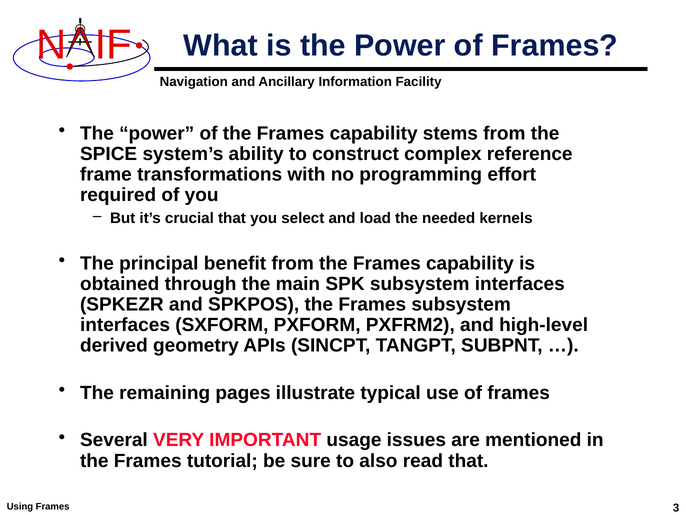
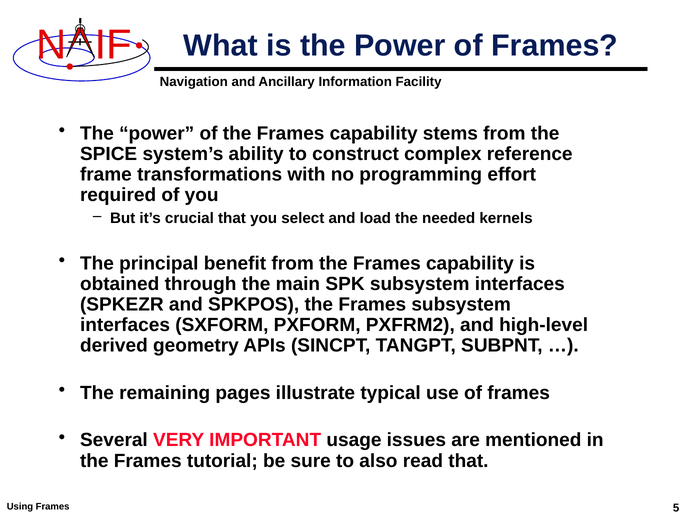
3: 3 -> 5 (676, 508)
